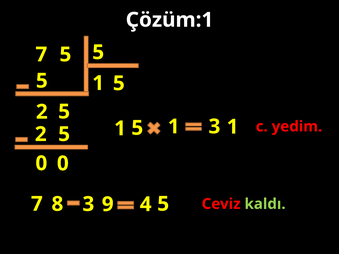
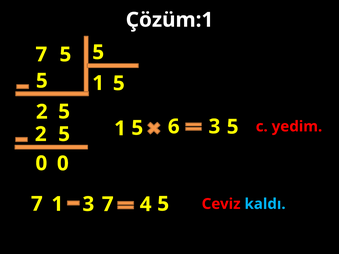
1 5 1: 1 -> 6 (174, 127)
3 1: 1 -> 5 (233, 127)
7 8: 8 -> 1 (57, 204)
3 9: 9 -> 7 (108, 204)
kaldı colour: light green -> light blue (265, 204)
